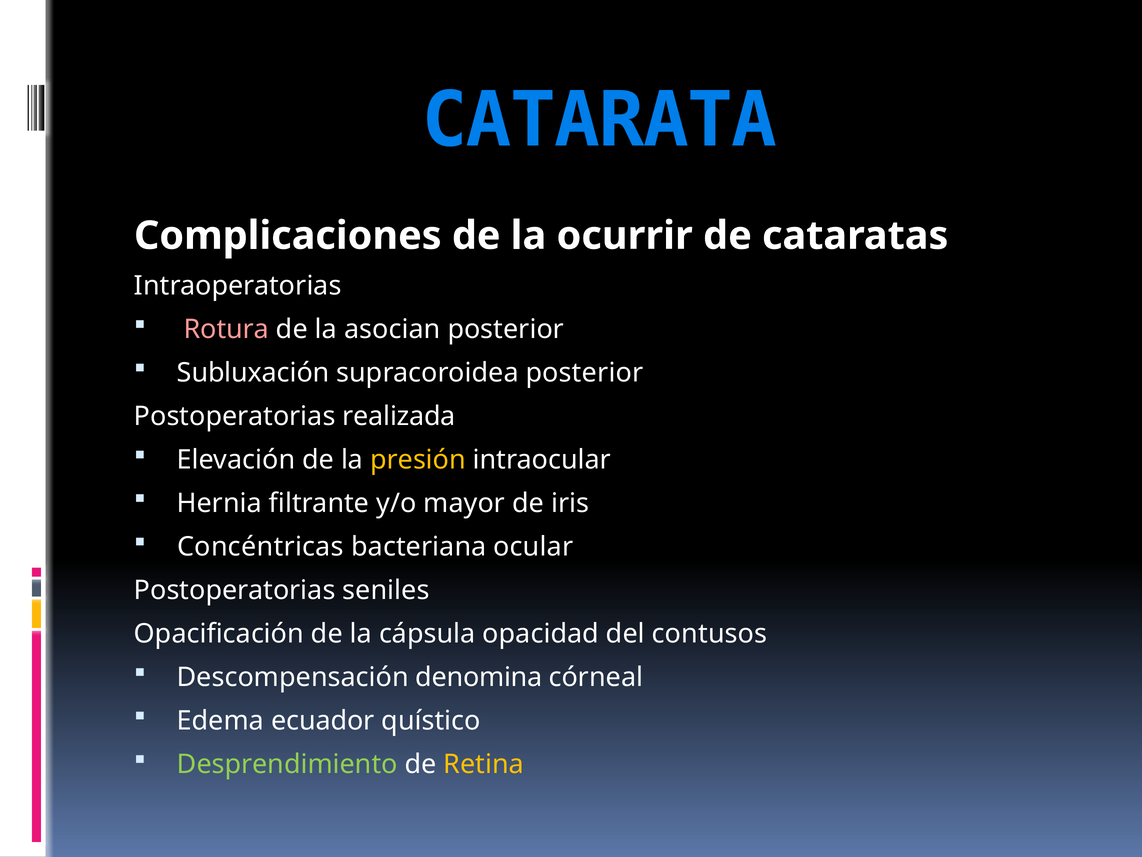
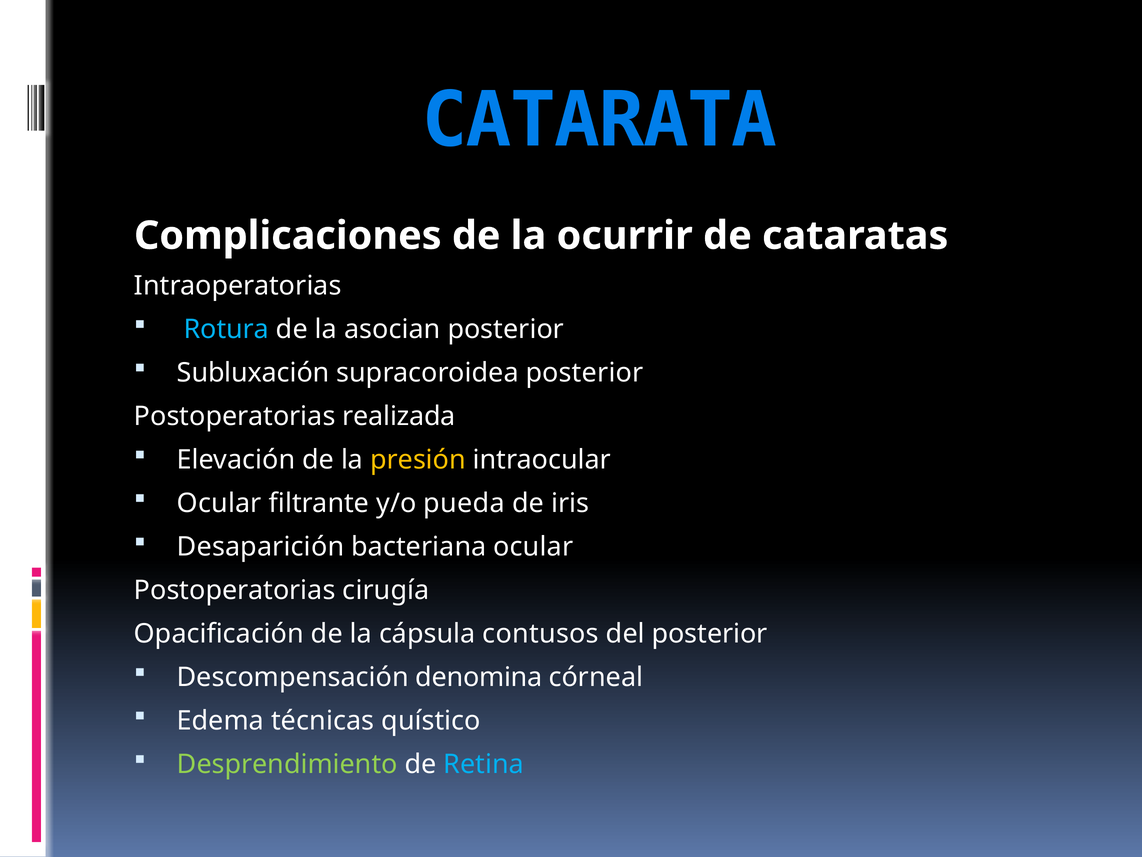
Rotura colour: pink -> light blue (226, 329)
Hernia: Hernia -> Ocular (219, 503)
mayor: mayor -> pueda (464, 503)
Concéntricas: Concéntricas -> Desaparición (261, 547)
seniles: seniles -> cirugía (386, 590)
opacidad: opacidad -> contusos (541, 634)
del contusos: contusos -> posterior (710, 634)
ecuador: ecuador -> técnicas (323, 721)
Retina colour: yellow -> light blue (484, 764)
